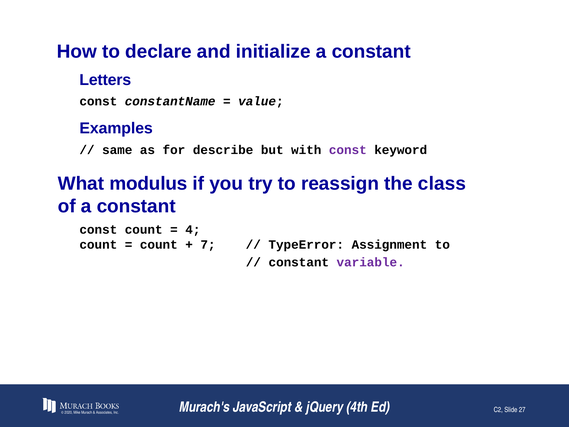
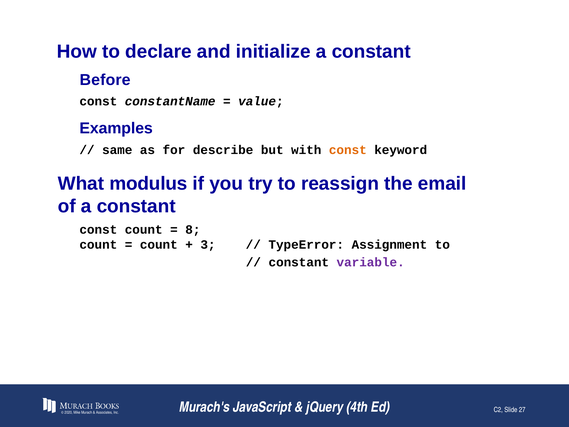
Letters: Letters -> Before (105, 80)
const colour: purple -> orange (348, 150)
class: class -> email (442, 183)
4: 4 -> 8 (193, 229)
7: 7 -> 3 (208, 245)
